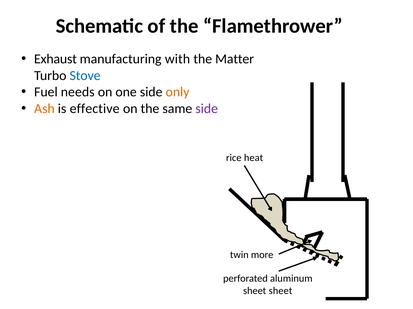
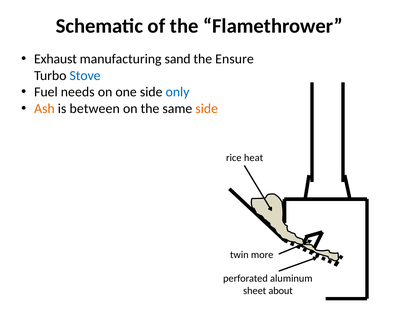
with: with -> sand (178, 59)
Matter: Matter -> Ensure (235, 59)
only colour: orange -> blue (178, 92)
effective: effective -> between (95, 109)
side colour: purple -> orange (207, 109)
sheet sheet: sheet -> about (281, 292)
